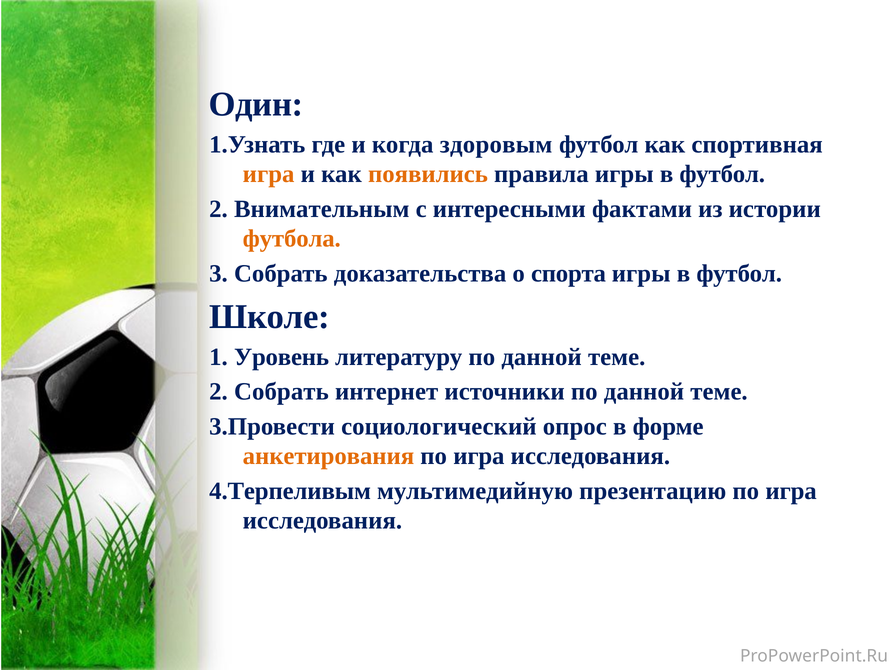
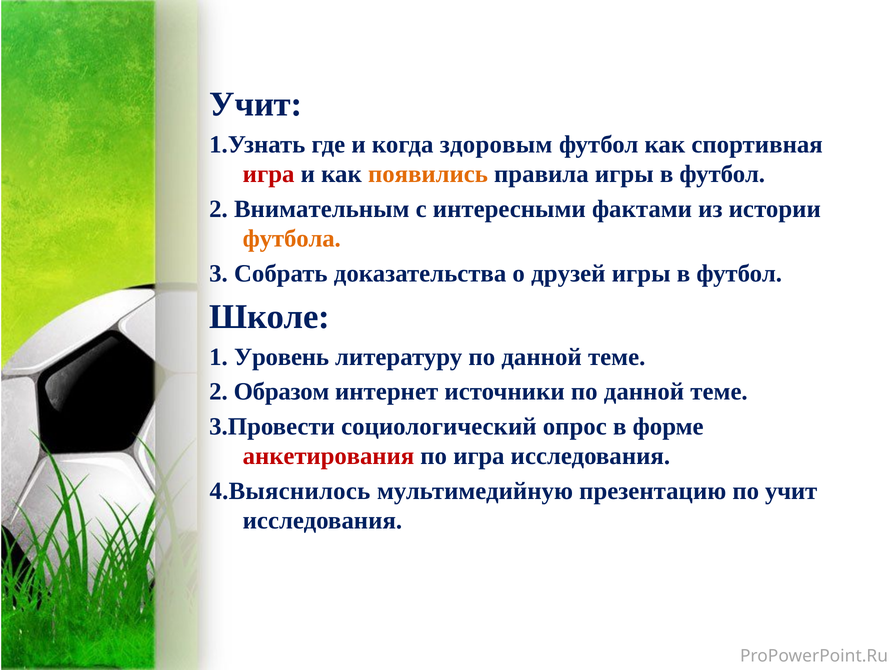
Один: Один -> Учит (256, 104)
игра colour: orange -> red (269, 174)
спорта: спорта -> друзей (568, 273)
2 Собрать: Собрать -> Образом (282, 391)
анкетирования colour: orange -> red (328, 456)
4.Терпеливым: 4.Терпеливым -> 4.Выяснилось (290, 491)
презентацию по игра: игра -> учит (791, 491)
